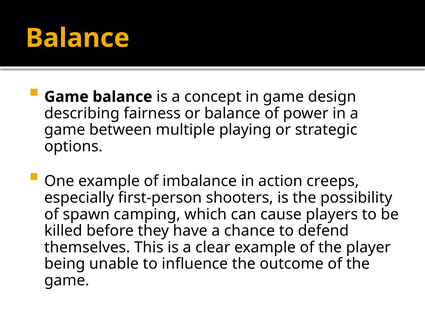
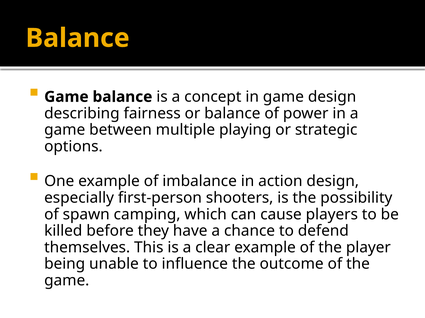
action creeps: creeps -> design (333, 182)
